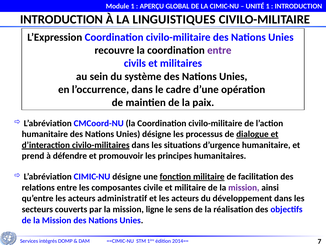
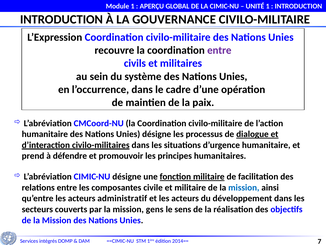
LINGUISTIQUES: LINGUISTIQUES -> GOUVERNANCE (174, 19)
mission colour: purple -> blue (244, 187)
ligne: ligne -> gens (155, 209)
